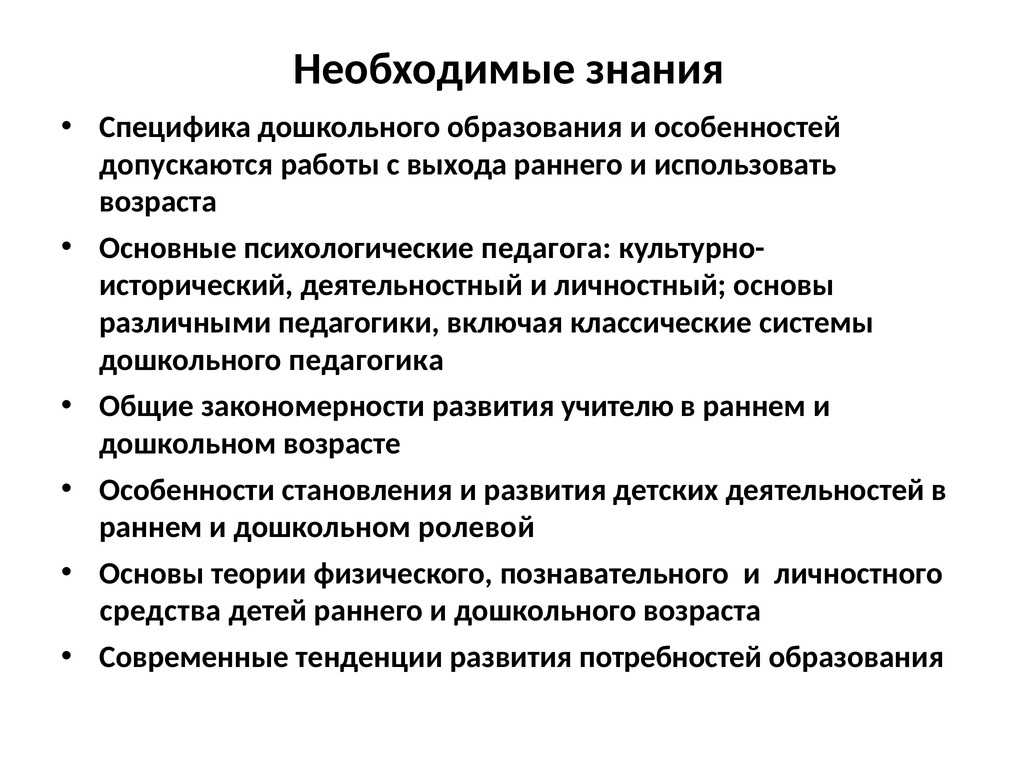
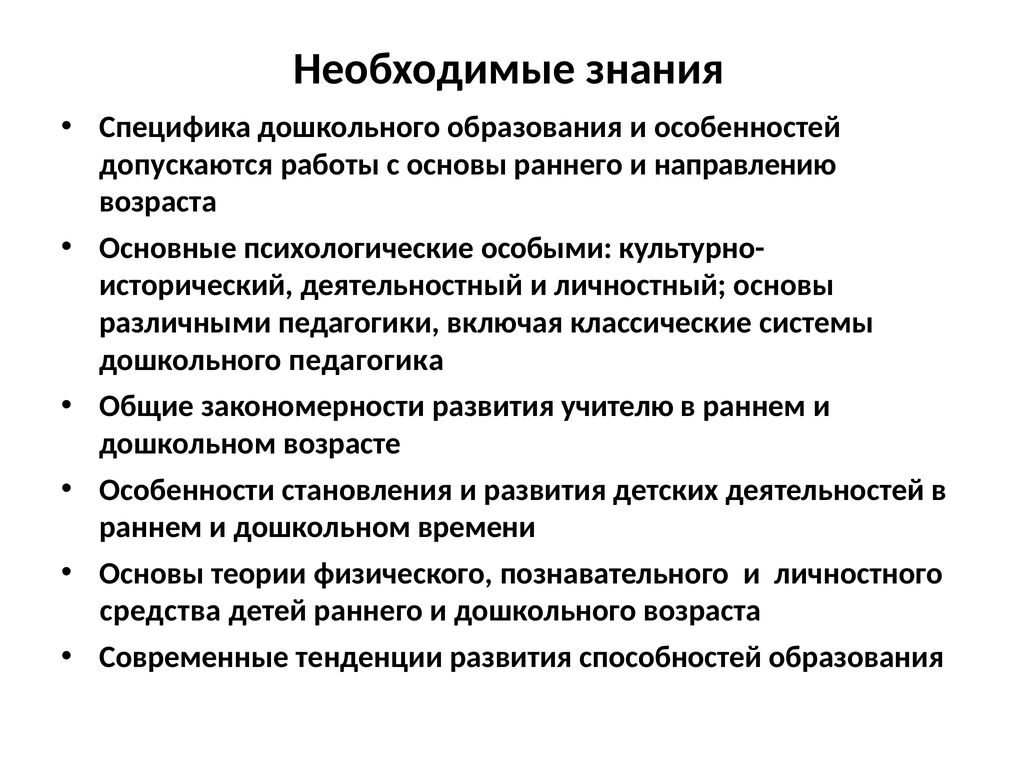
с выхода: выхода -> основы (457, 164)
использовать: использовать -> направлению (745, 164)
педагога: педагога -> особыми (547, 248)
ролевой: ролевой -> времени (477, 527)
потребностей: потребностей -> способностей (671, 657)
